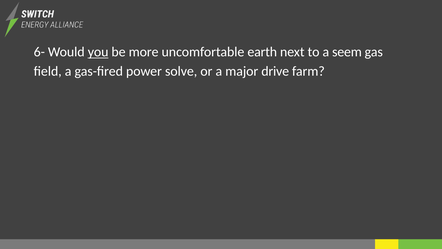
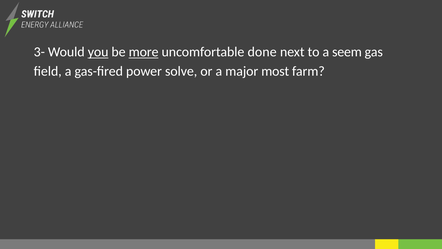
6-: 6- -> 3- (39, 52)
more underline: none -> present (144, 52)
earth: earth -> done (262, 52)
drive: drive -> most (275, 71)
